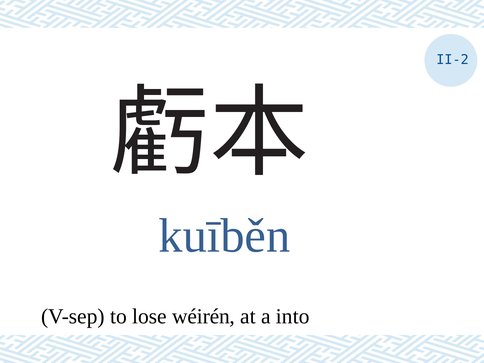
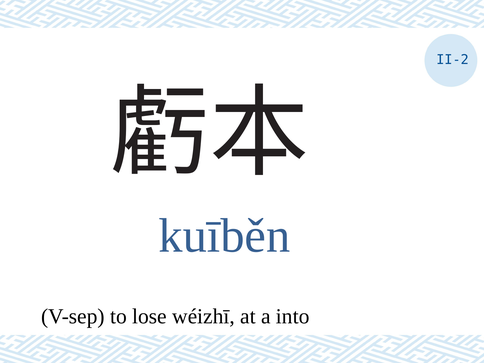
wéirén: wéirén -> wéizhī (204, 316)
